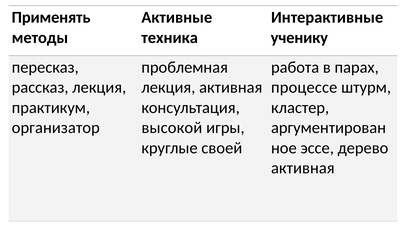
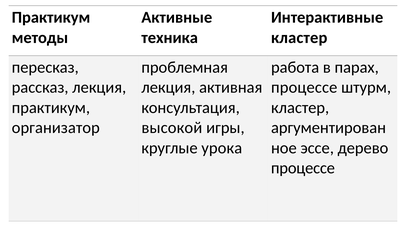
Применять: Применять -> Практикум (51, 17)
ученику: ученику -> кластер (299, 38)
своей: своей -> урока (222, 148)
активная: активная -> процессе (303, 168)
